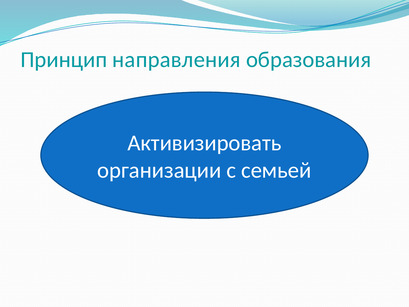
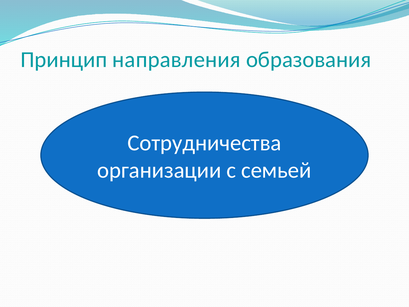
Активизировать: Активизировать -> Сотрудничества (204, 143)
